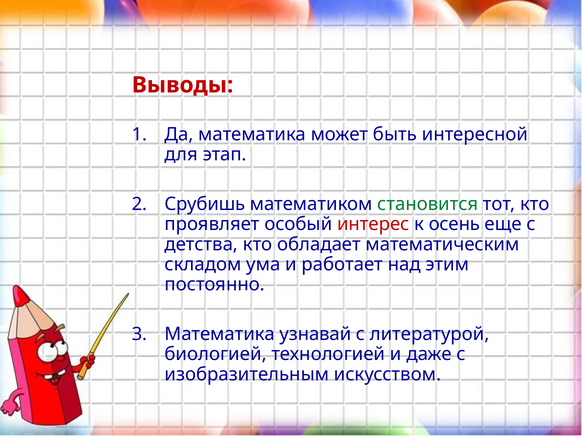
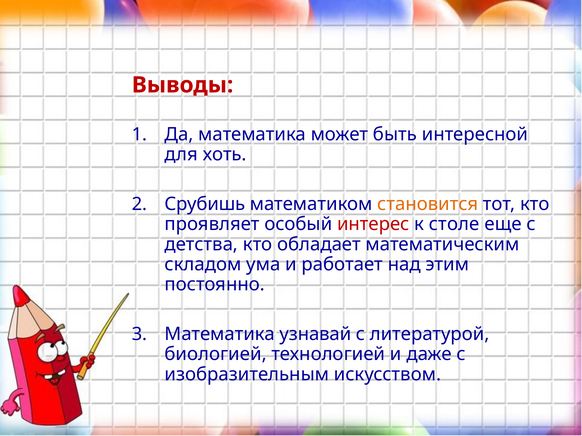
этап: этап -> хоть (225, 154)
становится colour: green -> orange (428, 204)
осень: осень -> столе (454, 224)
